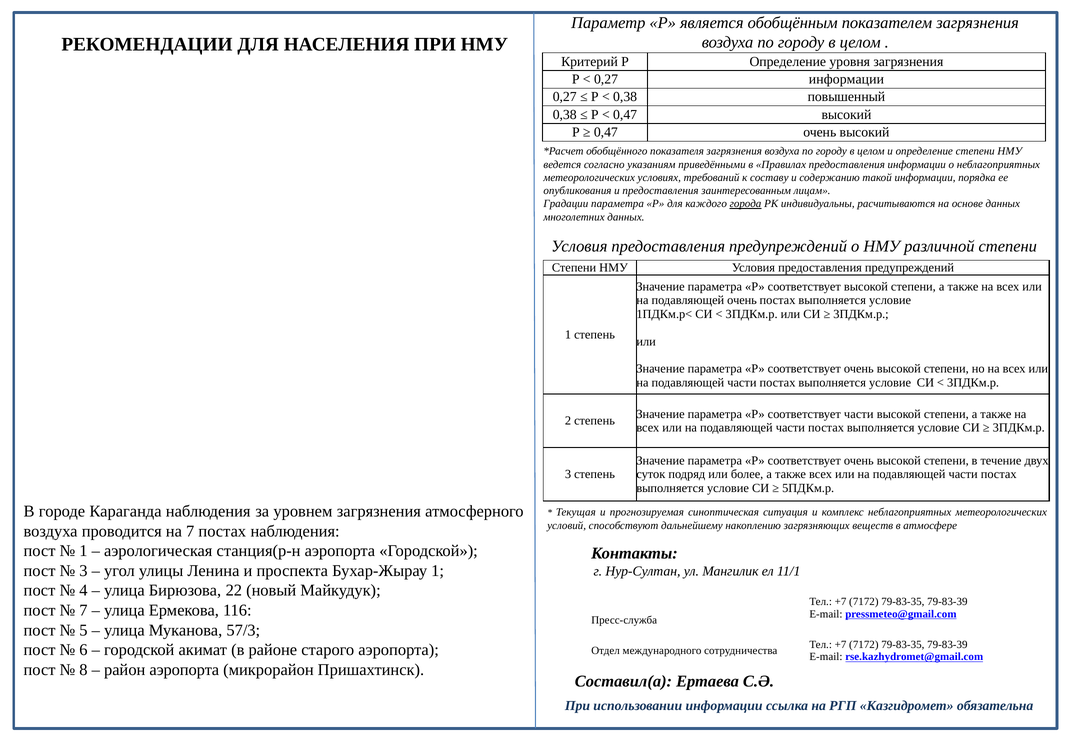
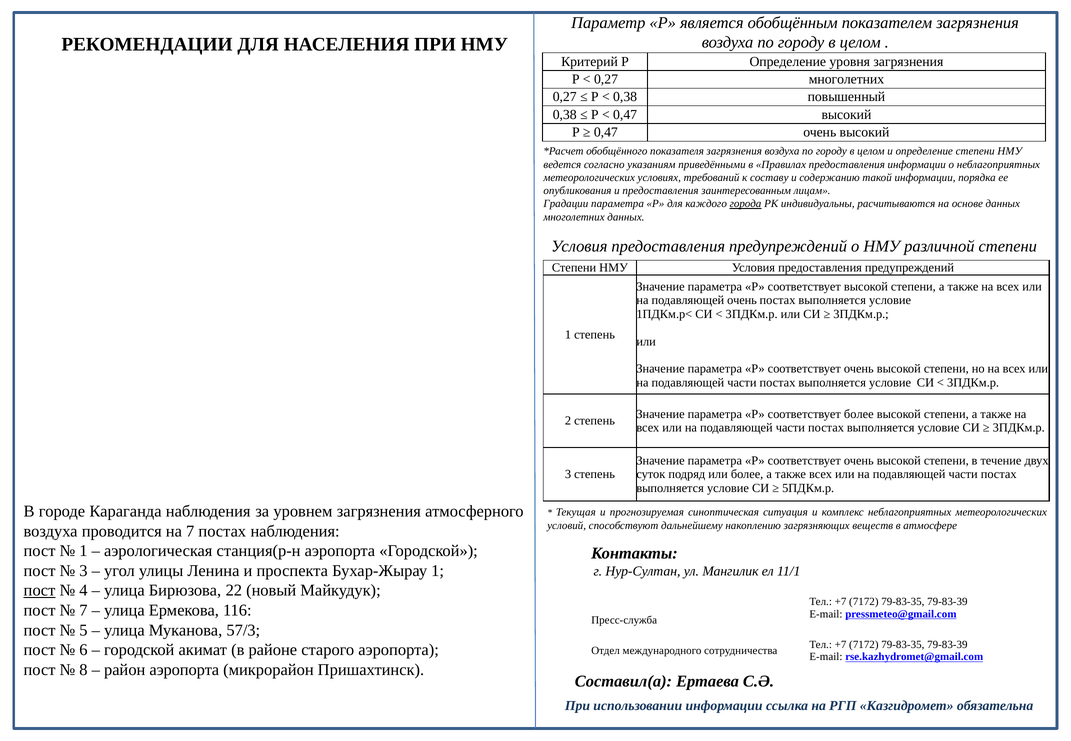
0,27 информации: информации -> многолетних (847, 79)
соответствует части: части -> более (859, 414)
пост underline: none -> present (40, 591)
